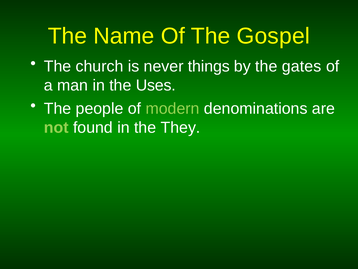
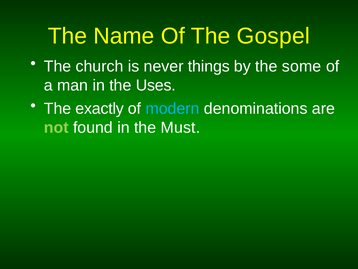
gates: gates -> some (302, 66)
people: people -> exactly (100, 108)
modern colour: light green -> light blue (173, 108)
They: They -> Must (180, 127)
